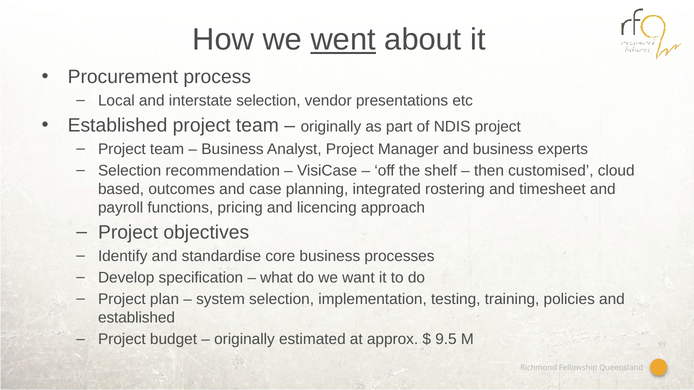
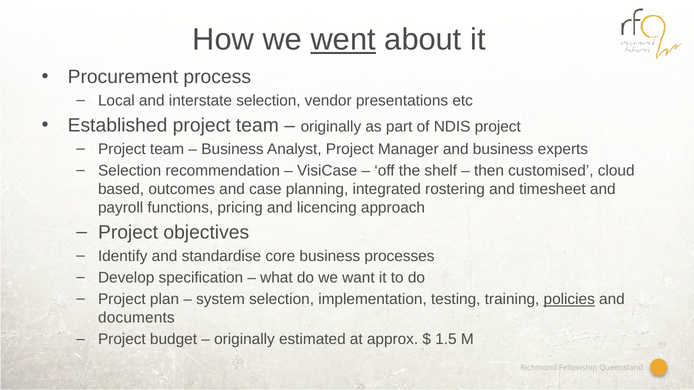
policies underline: none -> present (569, 300)
established: established -> documents (136, 318)
9.5: 9.5 -> 1.5 (446, 340)
